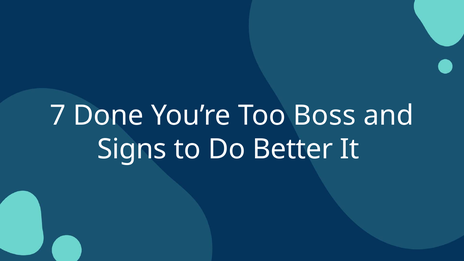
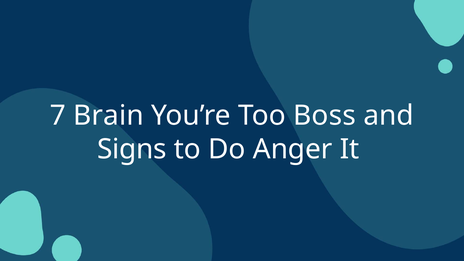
Done: Done -> Brain (108, 116)
Better: Better -> Anger (293, 149)
